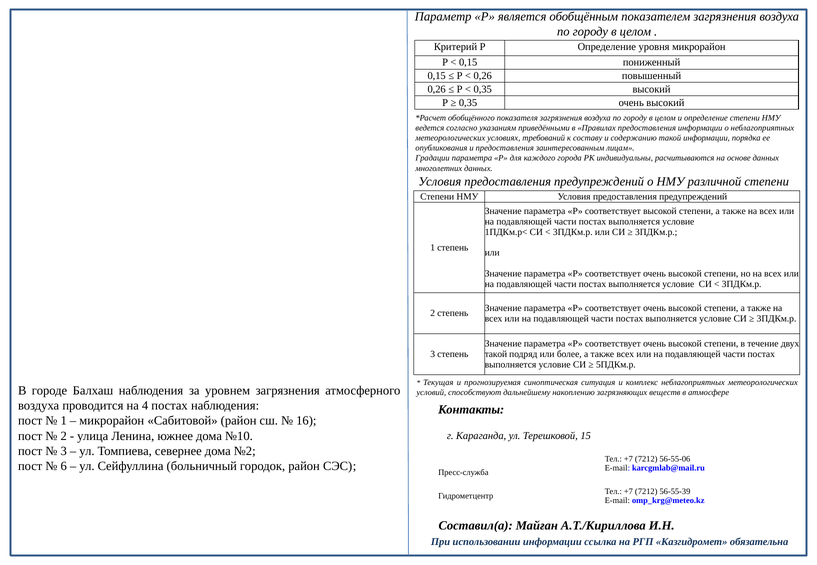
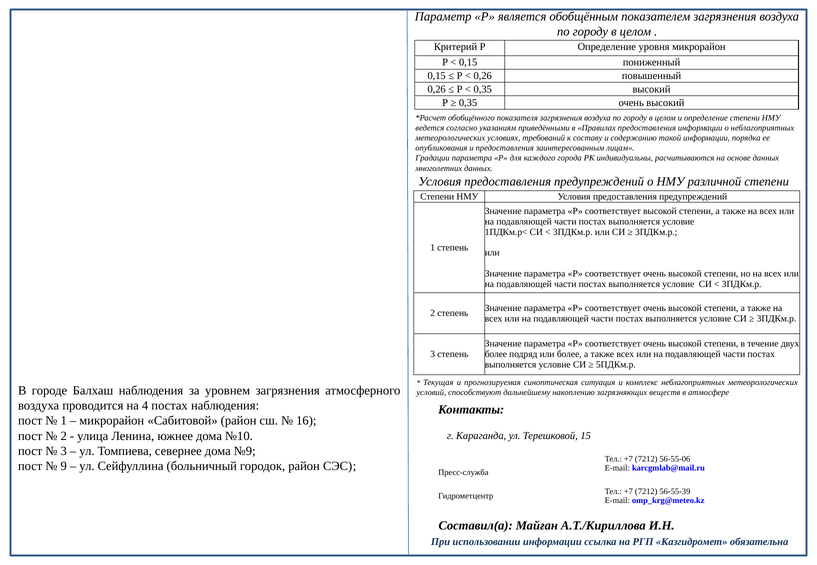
такой: такой -> более (496, 355)
№2: №2 -> №9 (245, 451)
6: 6 -> 9 (64, 467)
